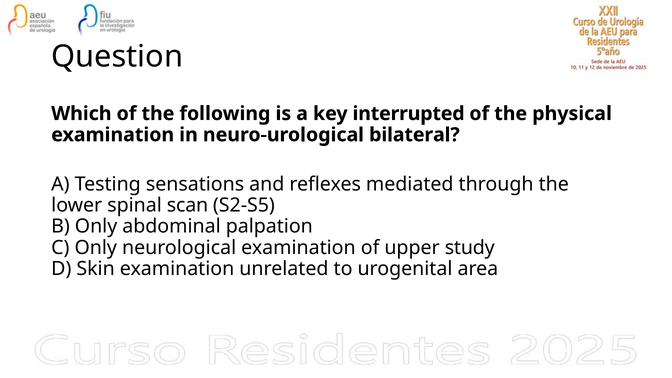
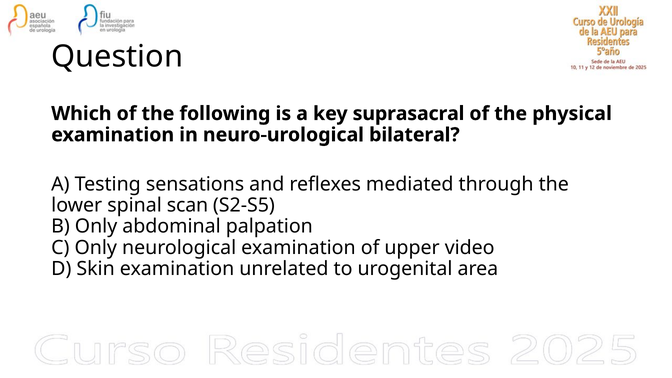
interrupted: interrupted -> suprasacral (409, 114)
study: study -> video (470, 248)
